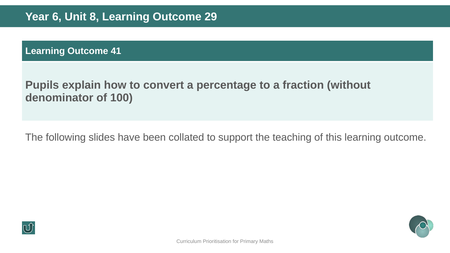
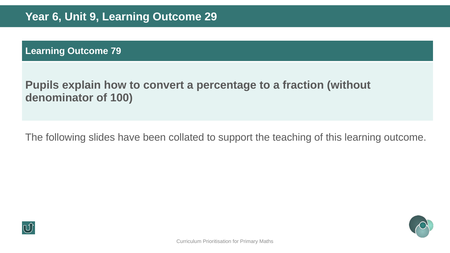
8: 8 -> 9 (94, 17)
41: 41 -> 79 (116, 51)
